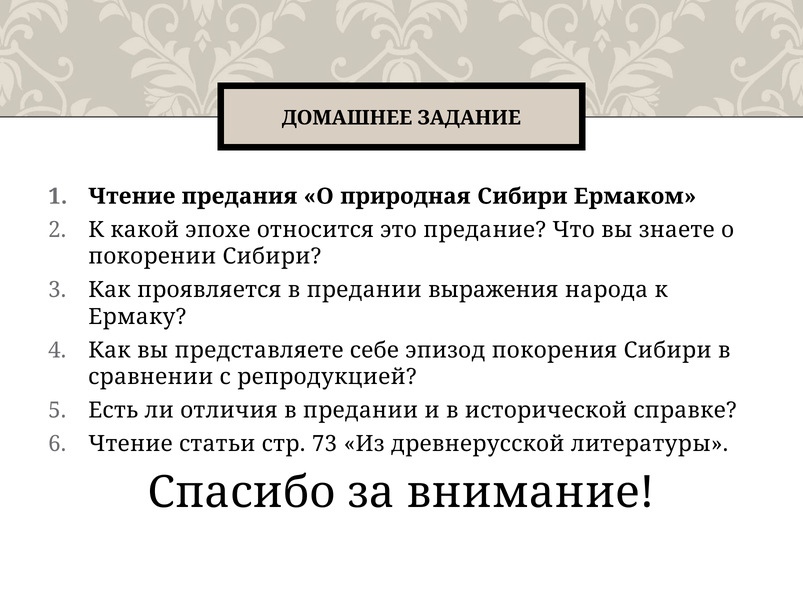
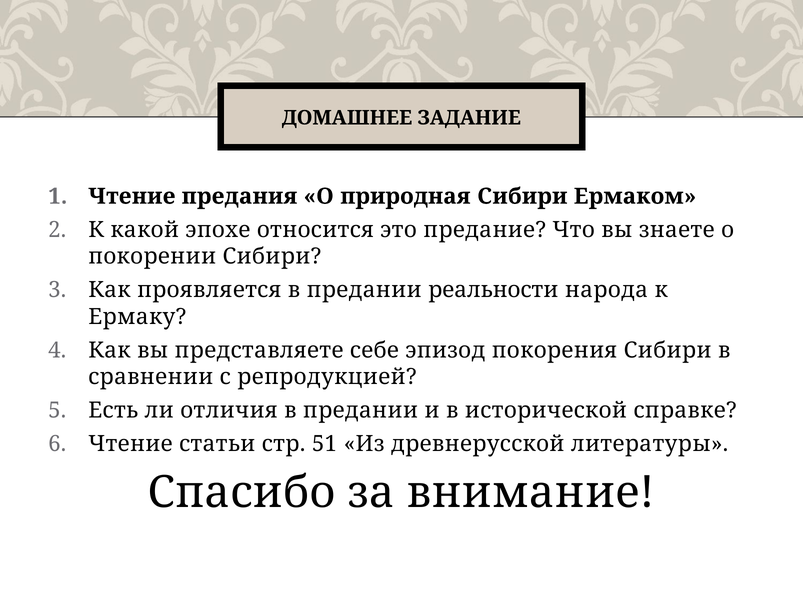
выражения: выражения -> реальности (493, 290)
73: 73 -> 51 (324, 444)
